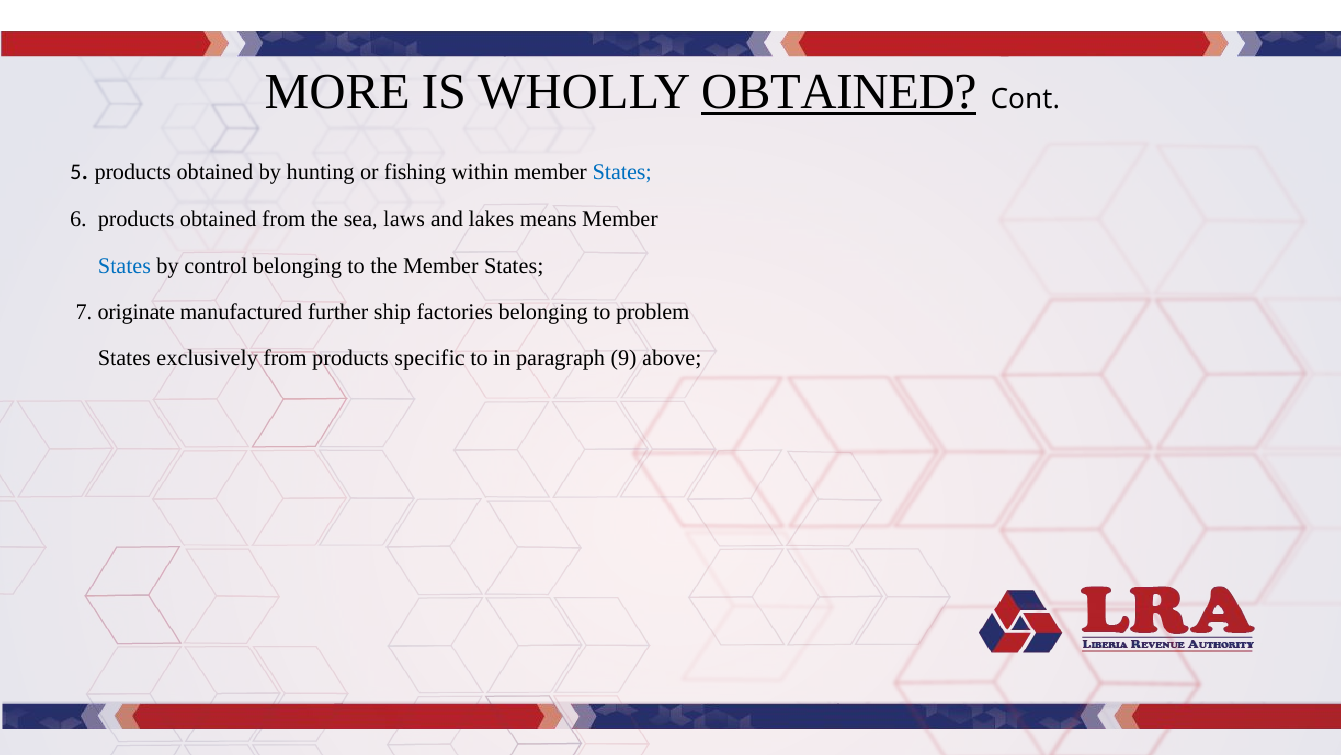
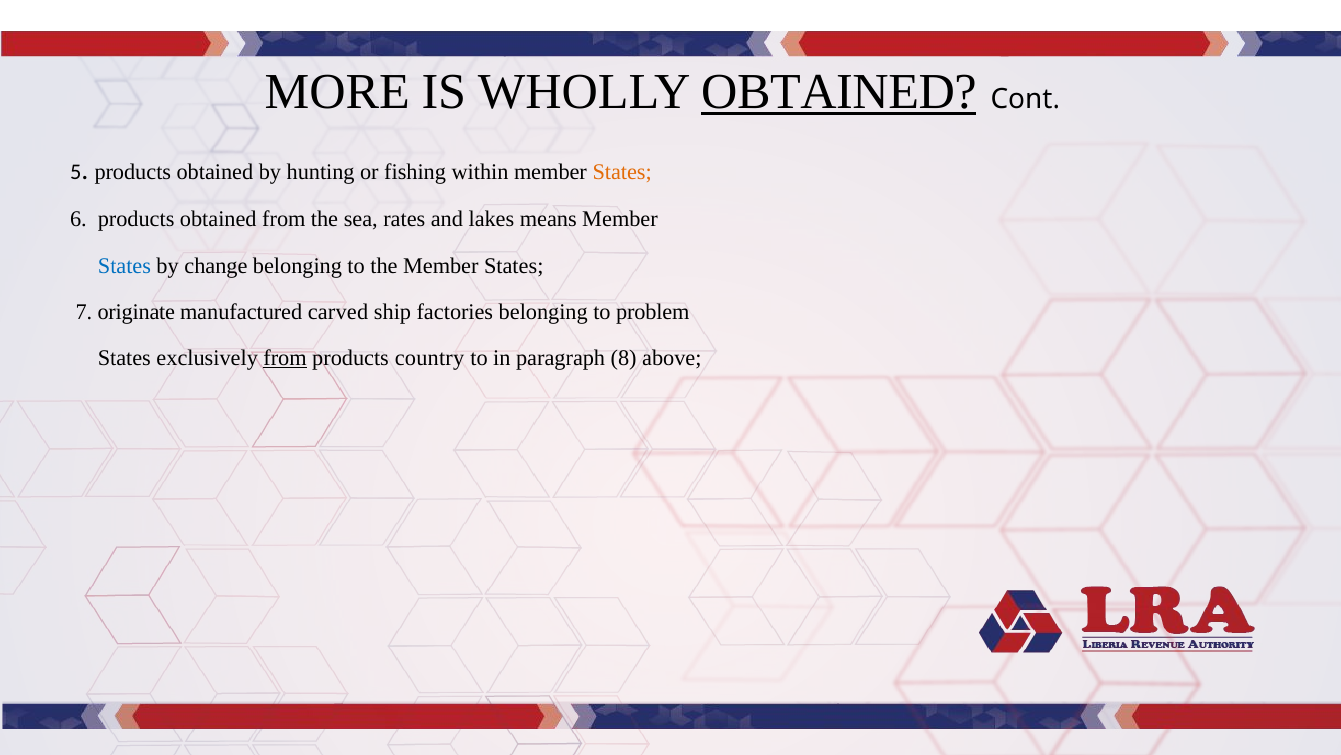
States colour: blue -> orange (622, 172)
laws: laws -> rates (404, 219)
control: control -> change (216, 265)
further: further -> carved (338, 312)
from underline: none -> present (285, 358)
specific: specific -> country (430, 358)
9: 9 -> 8 (624, 358)
